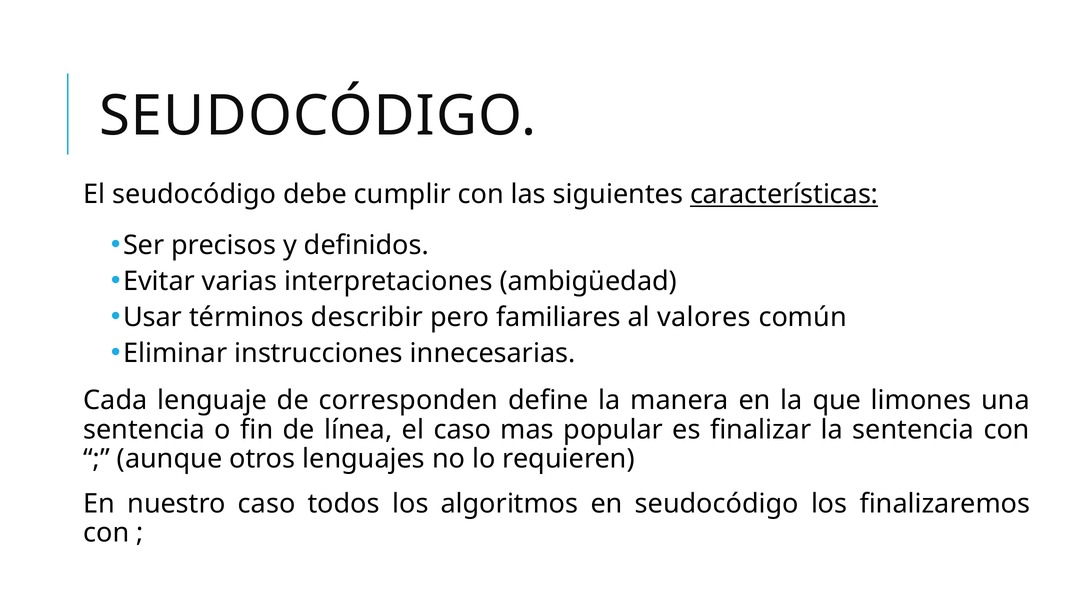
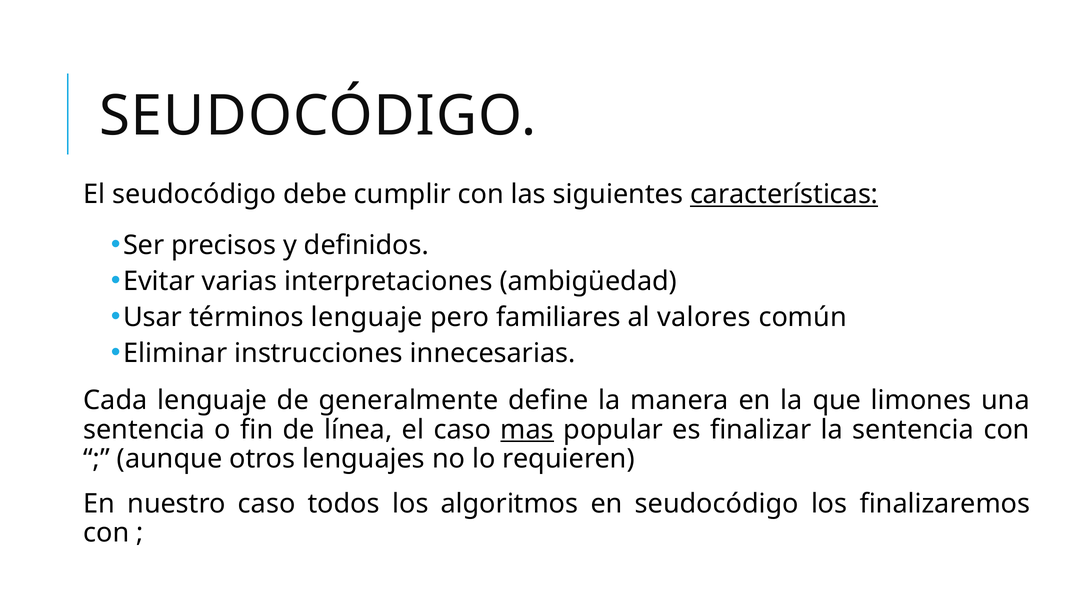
términos describir: describir -> lenguaje (367, 317)
corresponden: corresponden -> generalmente (409, 400)
mas underline: none -> present (527, 429)
